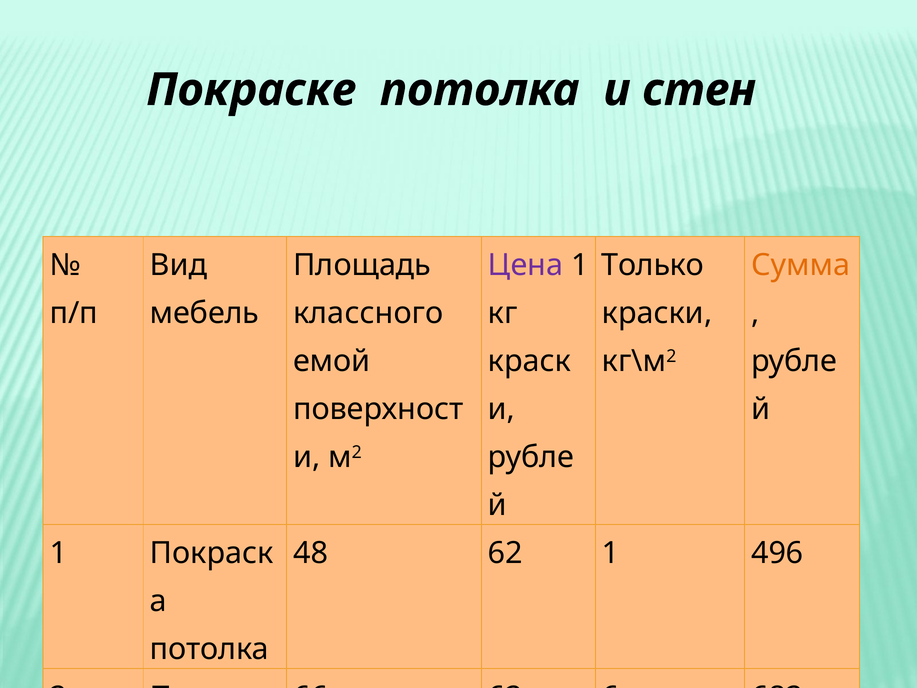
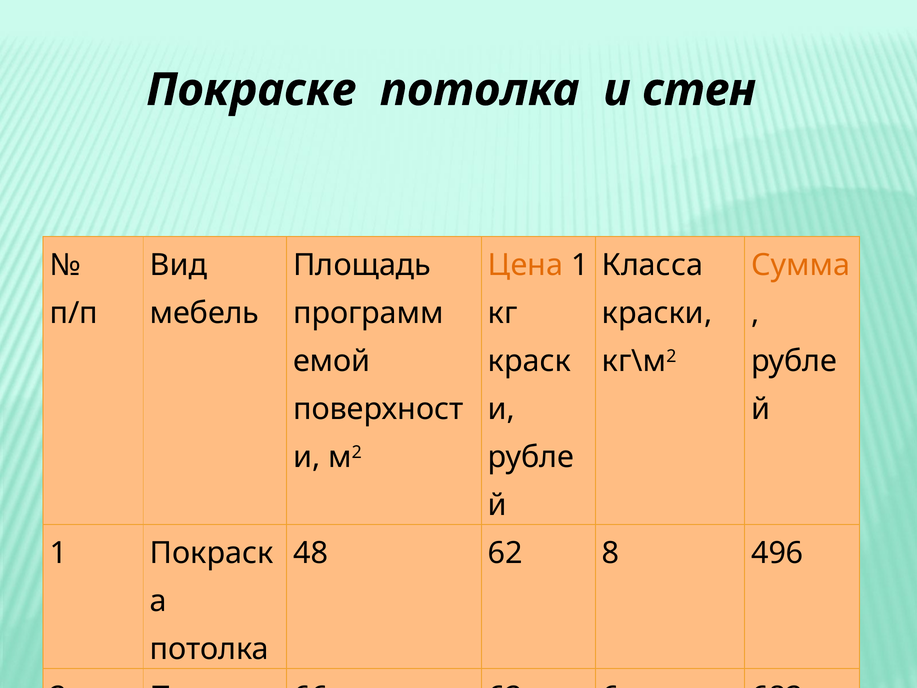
Цена colour: purple -> orange (526, 265)
Только: Только -> Класса (653, 265)
классного: классного -> программ (368, 313)
62 1: 1 -> 8 (611, 553)
